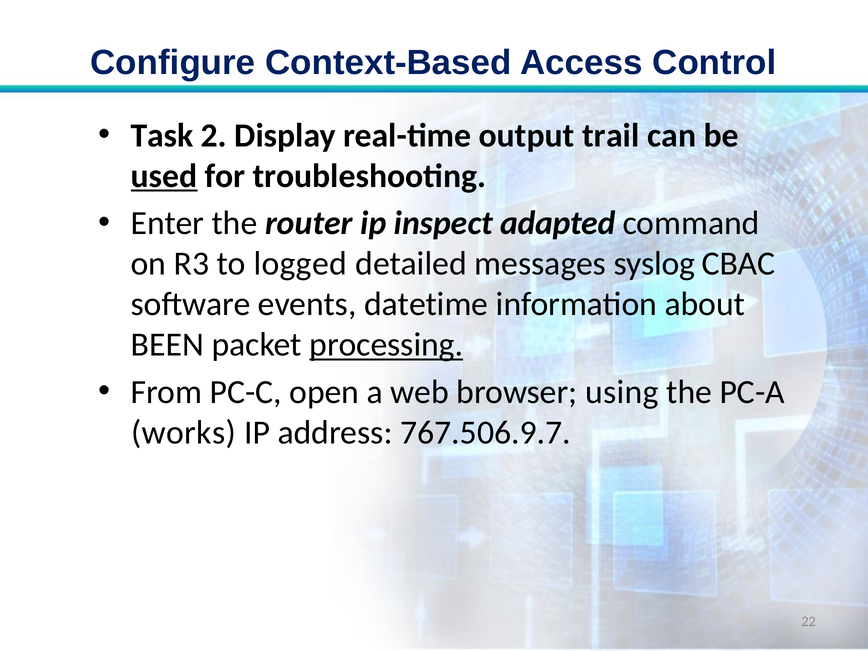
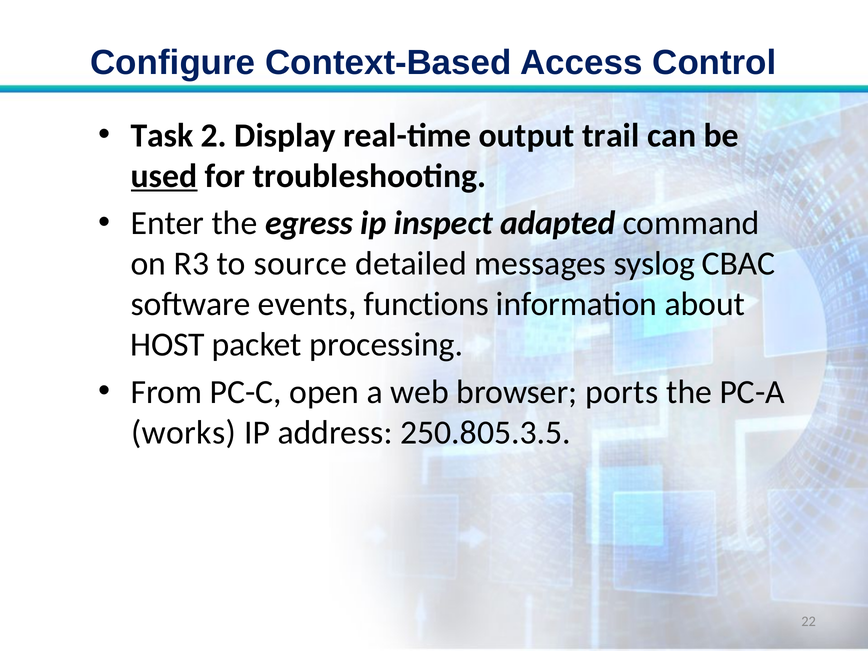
router: router -> egress (309, 223)
logged: logged -> source (300, 264)
datetime: datetime -> functions (426, 304)
BEEN: BEEN -> HOST (168, 345)
processing underline: present -> none (386, 345)
using: using -> ports (622, 392)
767.506.9.7: 767.506.9.7 -> 250.805.3.5 (486, 433)
